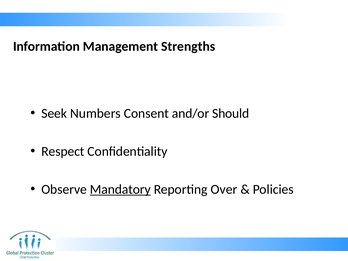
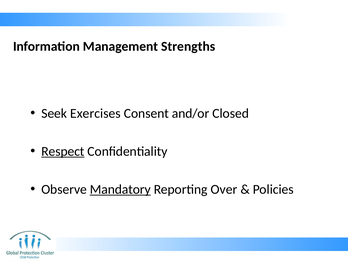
Numbers: Numbers -> Exercises (95, 113)
Should: Should -> Closed (231, 113)
Respect underline: none -> present (63, 151)
